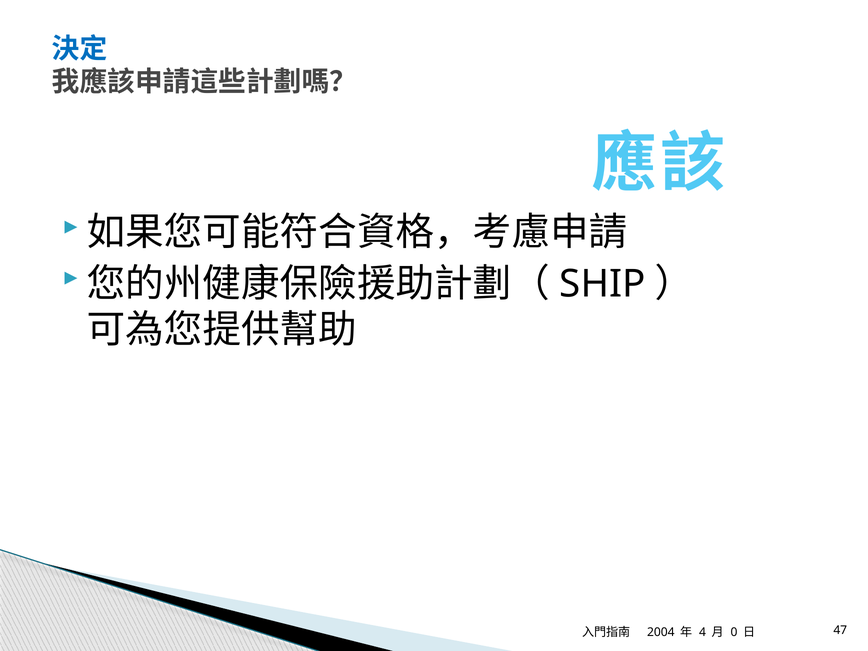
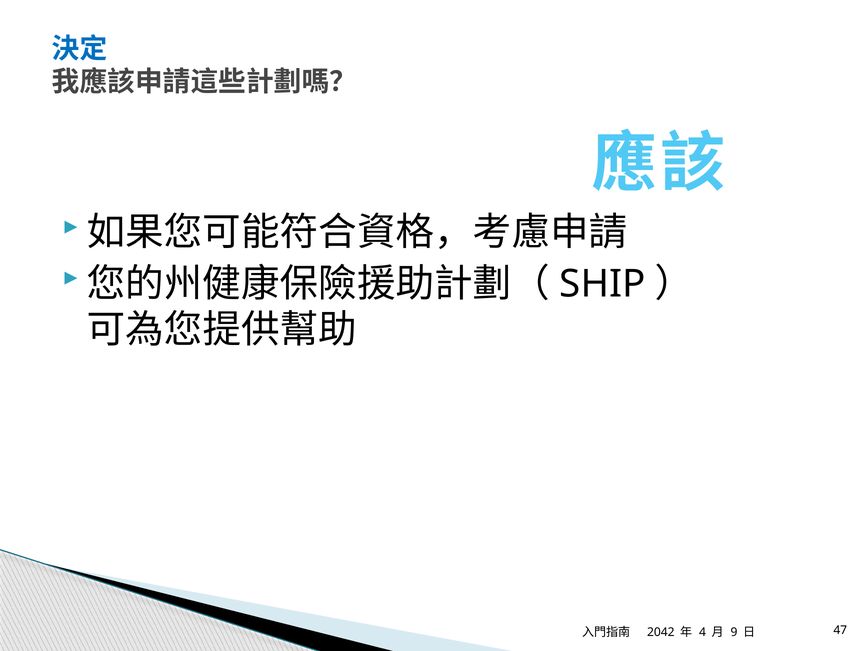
2004: 2004 -> 2042 (661, 632)
0: 0 -> 9 (734, 632)
